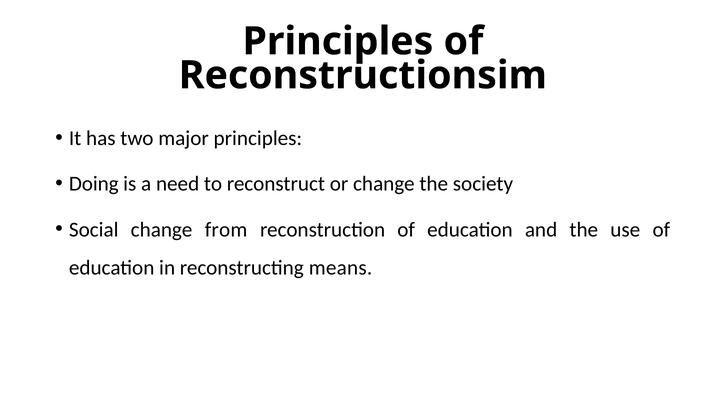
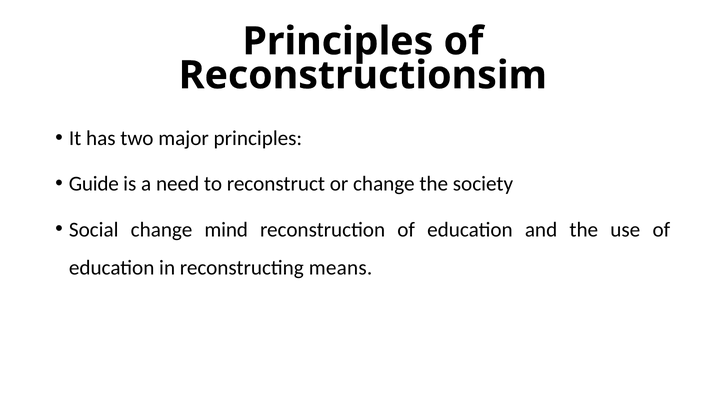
Doing: Doing -> Guide (94, 184)
from: from -> mind (226, 230)
